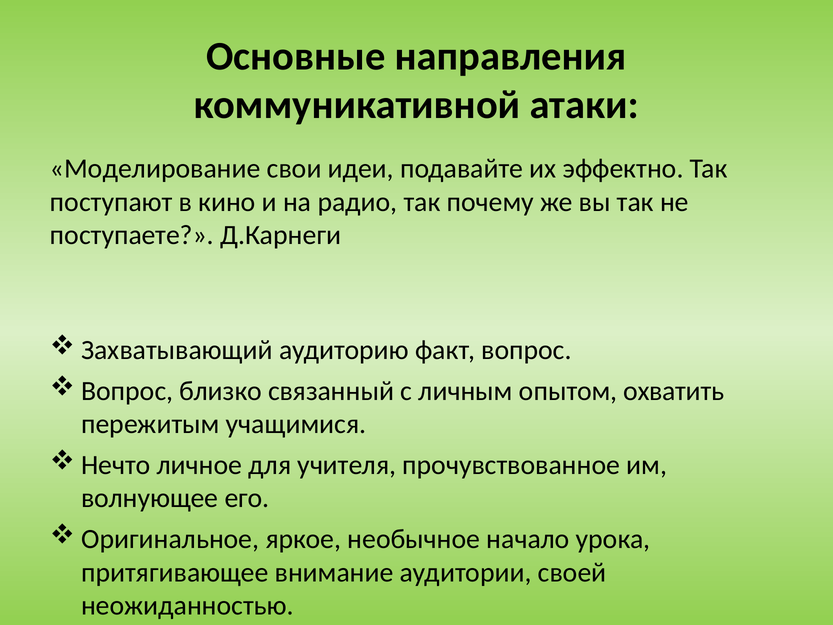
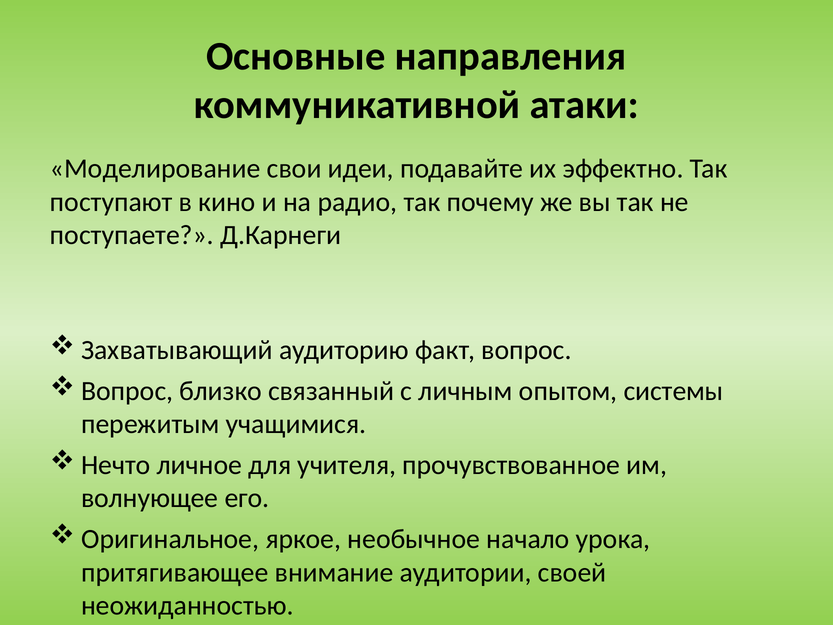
охватить: охватить -> системы (674, 391)
